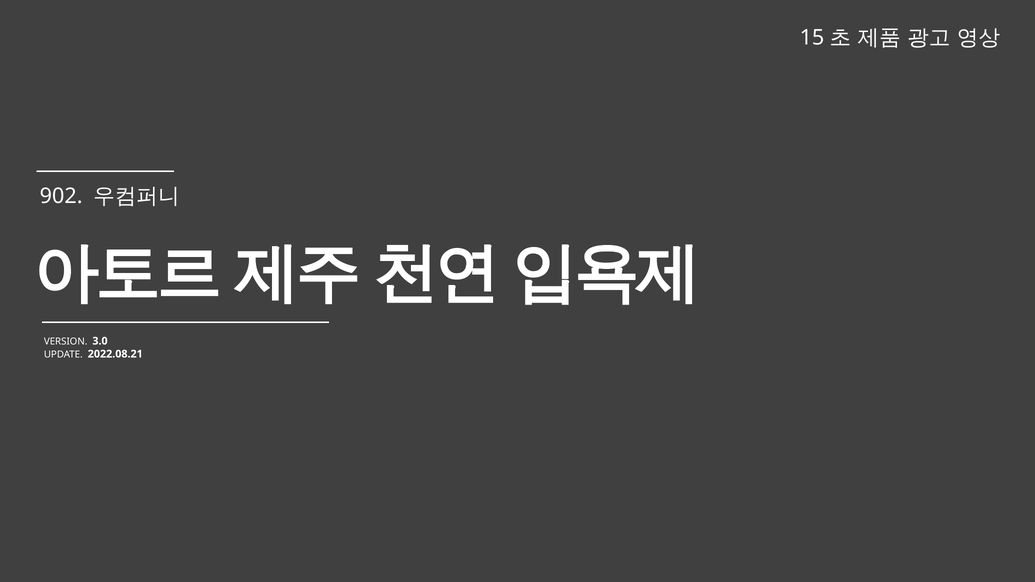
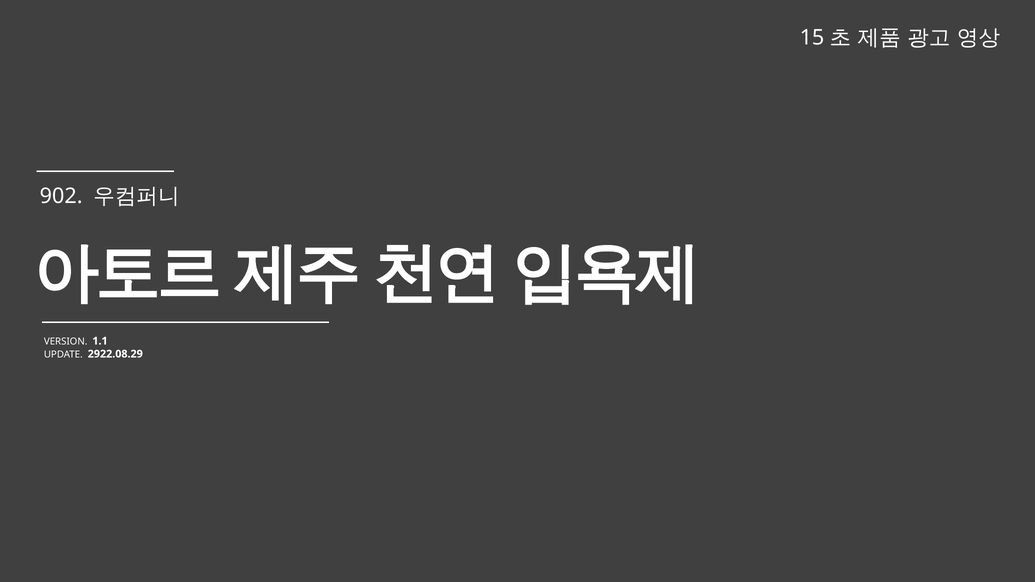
3.0: 3.0 -> 1.1 (100, 341)
2022.08.21: 2022.08.21 -> 2922.08.29 (115, 354)
